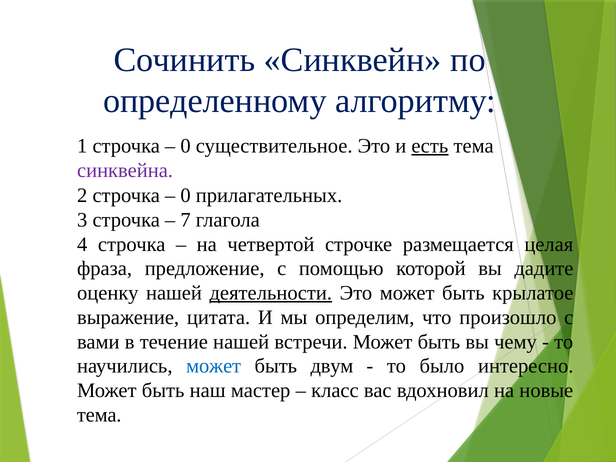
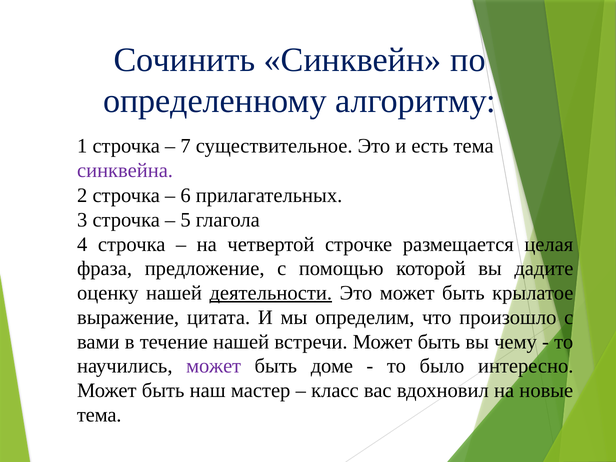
0: 0 -> 7 (186, 146)
есть underline: present -> none (430, 146)
0: 0 -> 6 (186, 195)
7: 7 -> 5 (186, 220)
может colour: blue -> purple (214, 366)
двум: двум -> доме (332, 366)
